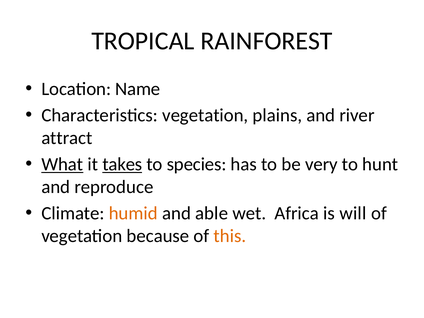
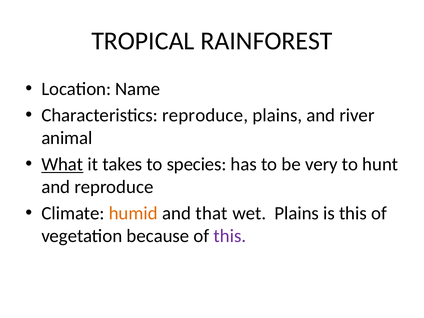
Characteristics vegetation: vegetation -> reproduce (205, 115)
attract: attract -> animal (67, 138)
takes underline: present -> none (122, 164)
able: able -> that (212, 213)
wet Africa: Africa -> Plains (297, 213)
is will: will -> this (353, 213)
this colour: orange -> purple (230, 236)
